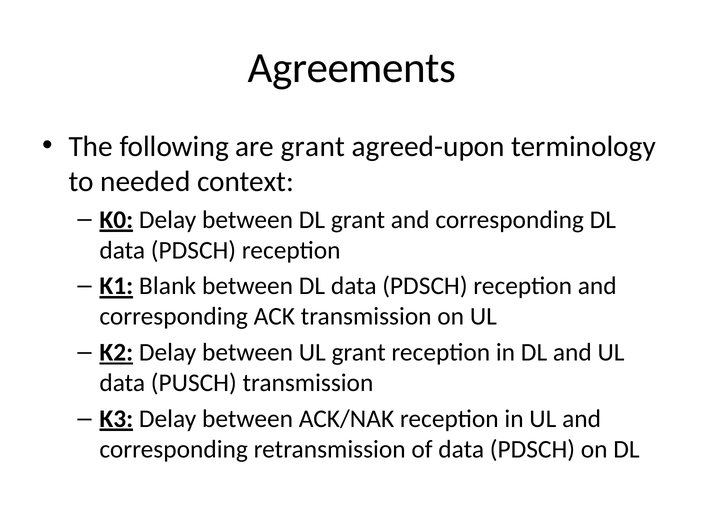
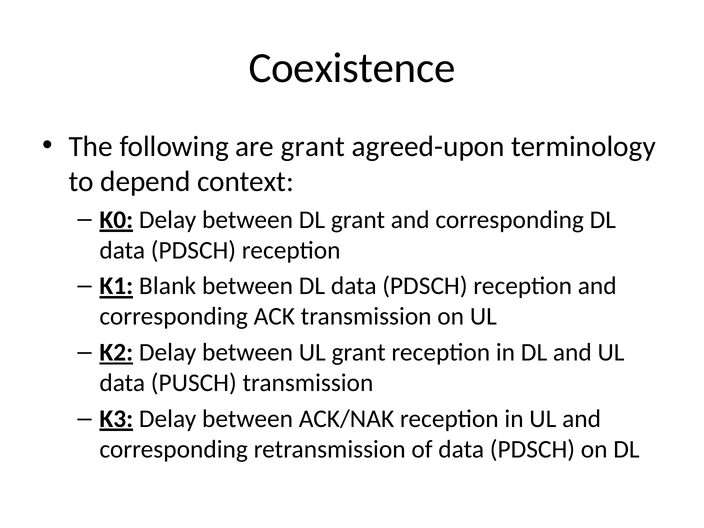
Agreements: Agreements -> Coexistence (352, 68)
needed: needed -> depend (145, 182)
